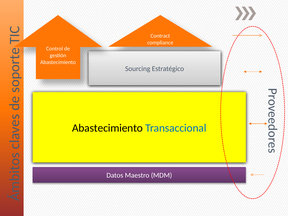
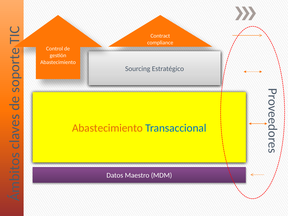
Abastecimiento colour: black -> orange (107, 128)
